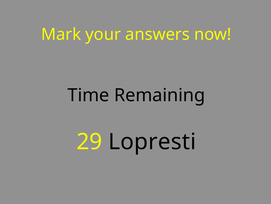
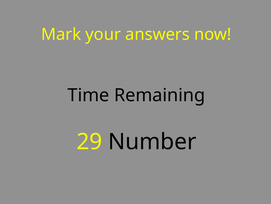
Lopresti: Lopresti -> Number (152, 141)
